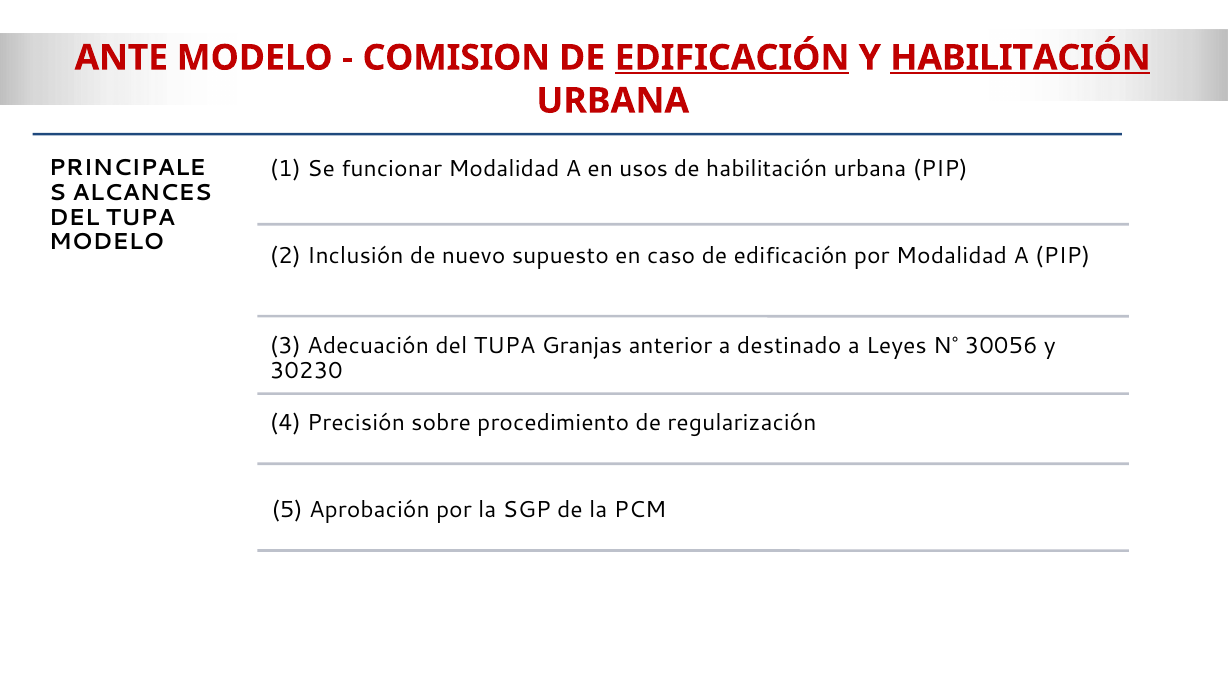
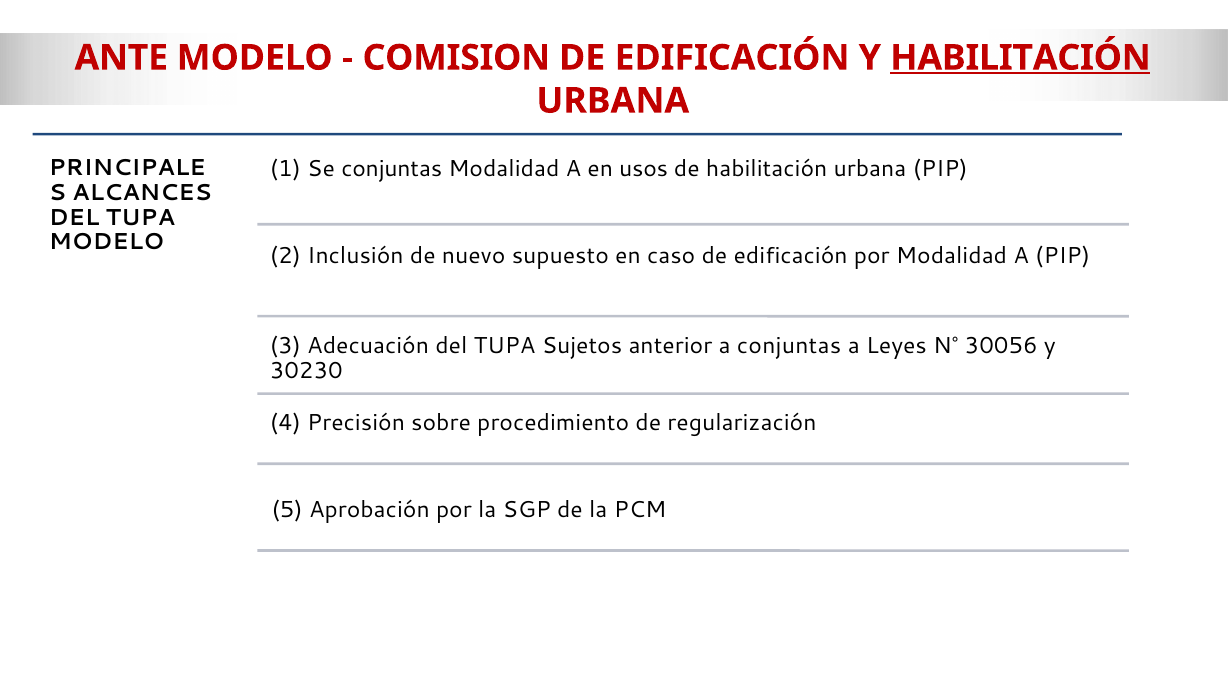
EDIFICACIÓN underline: present -> none (732, 58)
Se funcionar: funcionar -> conjuntas (392, 169)
Granjas: Granjas -> Sujetos (582, 346)
a destinado: destinado -> conjuntas (789, 346)
